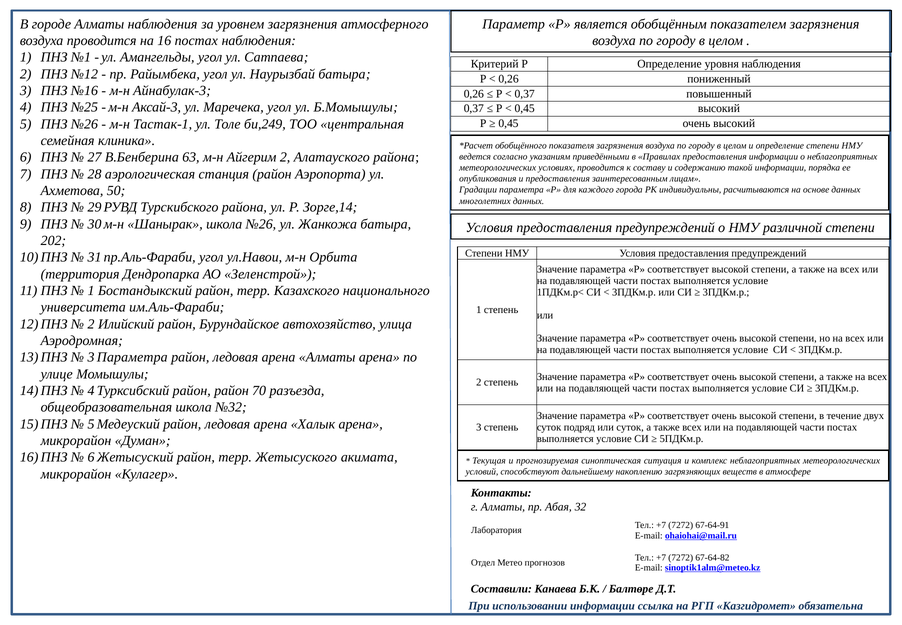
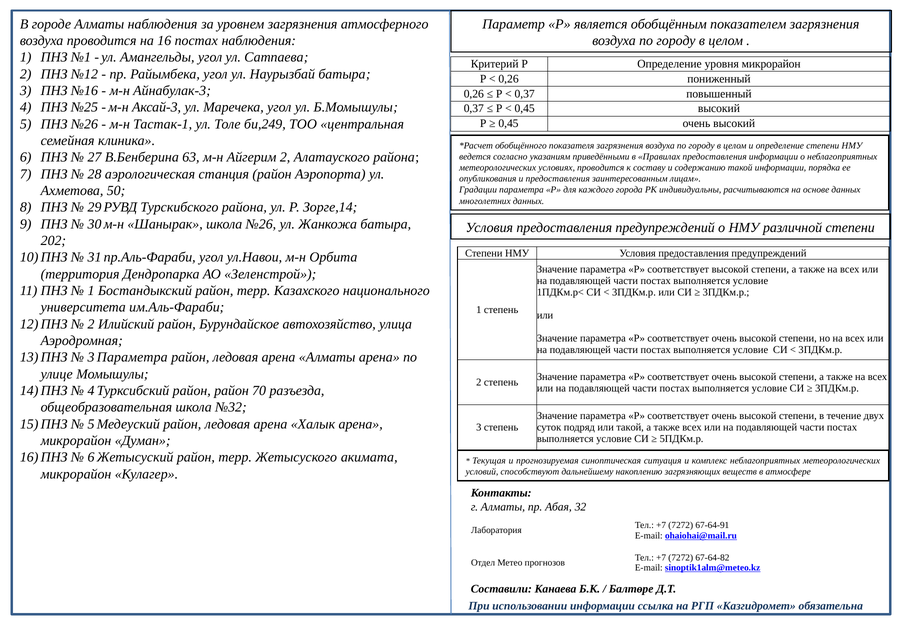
уровня наблюдения: наблюдения -> микрорайон (771, 64)
или суток: суток -> такой (630, 427)
